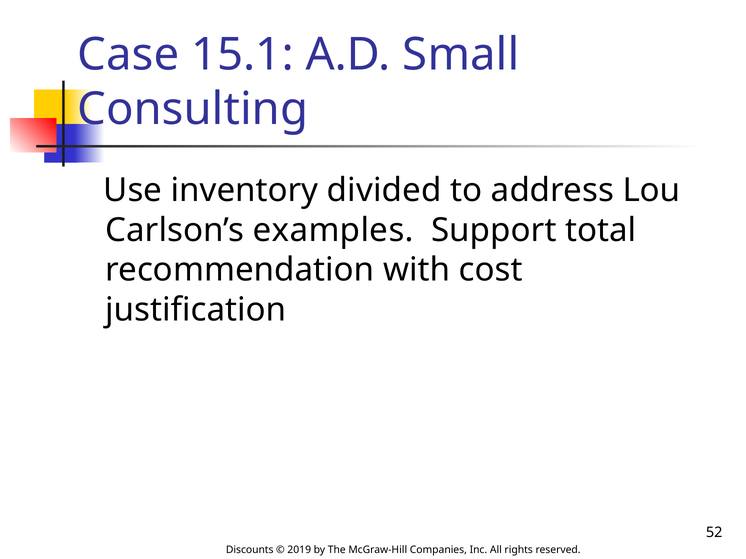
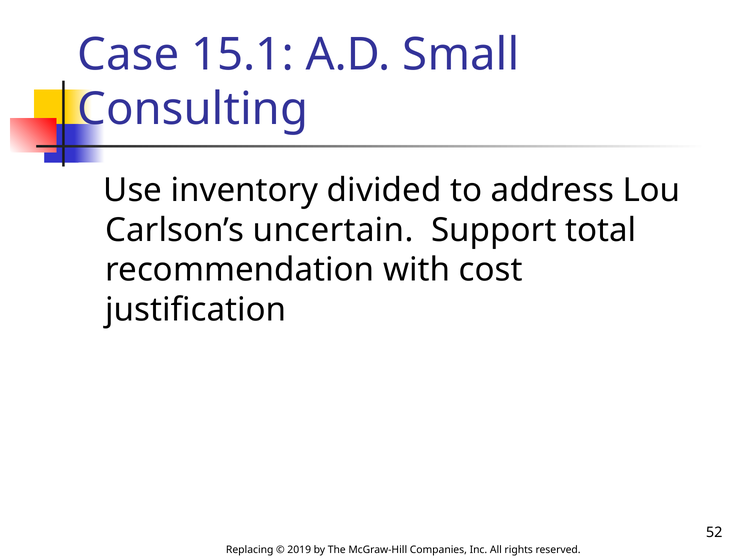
examples: examples -> uncertain (333, 230)
Discounts: Discounts -> Replacing (250, 550)
